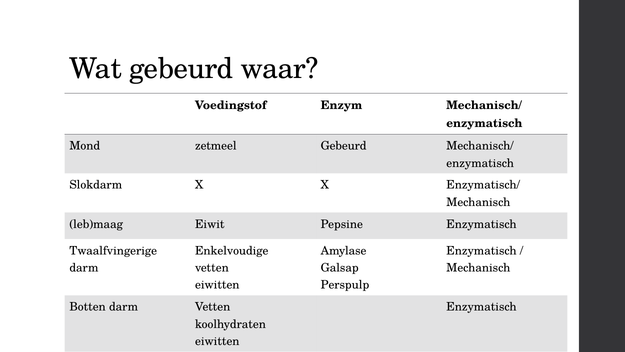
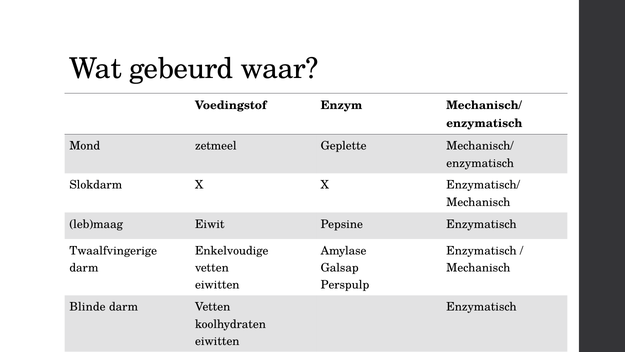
zetmeel Gebeurd: Gebeurd -> Geplette (344, 146)
Botten: Botten -> Blinde (88, 307)
